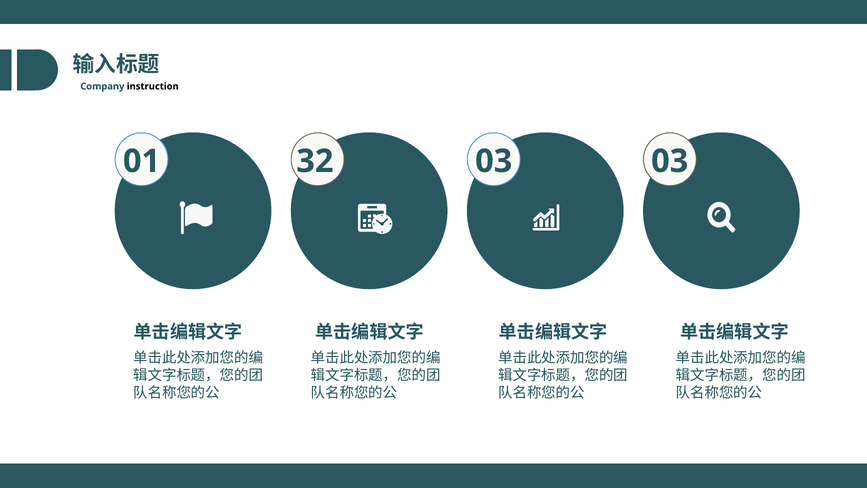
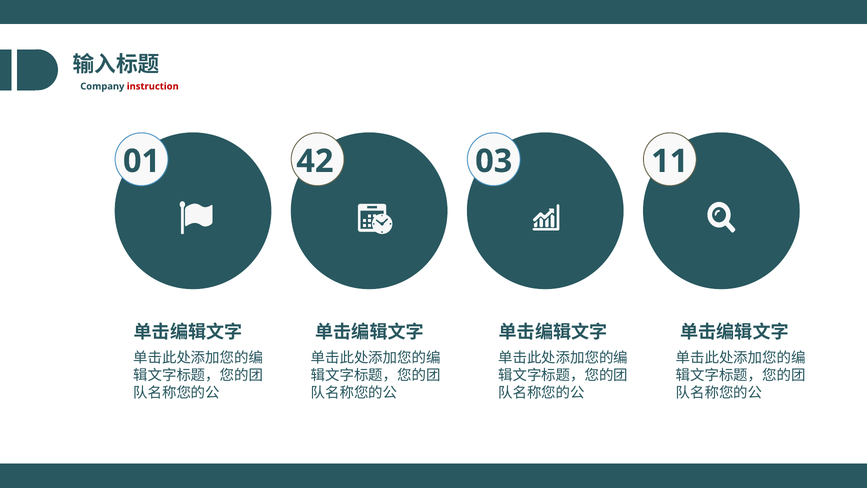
instruction colour: black -> red (153, 86)
32: 32 -> 42 (315, 161)
03 03: 03 -> 11 (670, 161)
